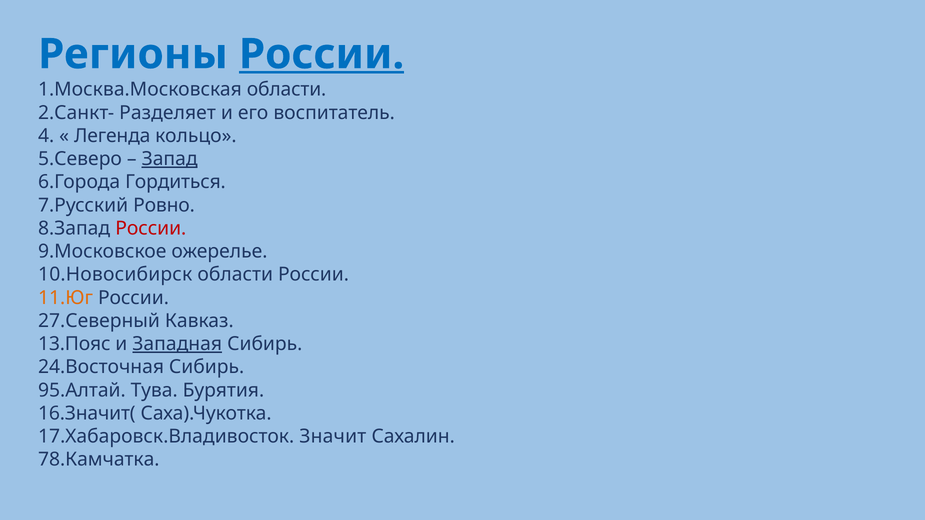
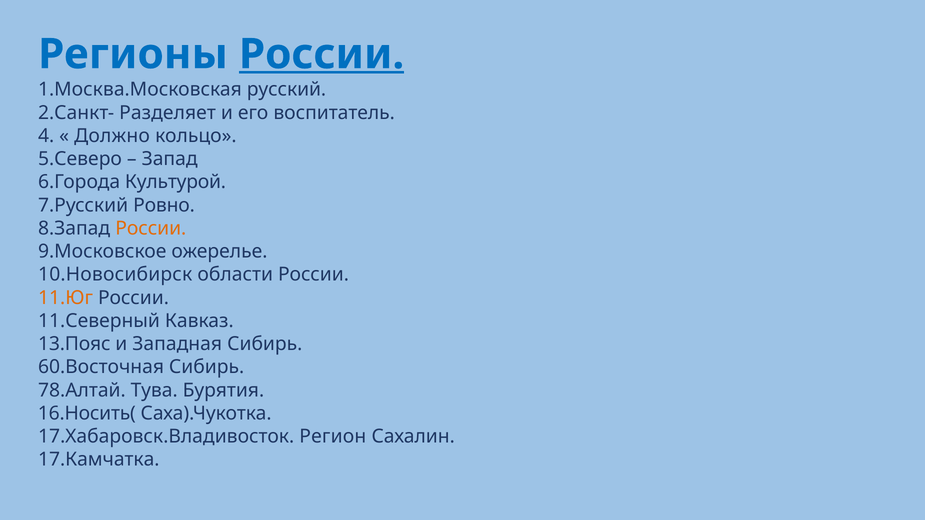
1.Москва.Московская области: области -> русский (286, 90)
Легенда: Легенда -> Должно (112, 136)
Запад underline: present -> none (170, 159)
Гордиться: Гордиться -> Культурой (176, 182)
России colour: red -> orange (151, 228)
27.Северный: 27.Северный -> 11.Северный (99, 321)
Западная underline: present -> none (177, 344)
24.Восточная: 24.Восточная -> 60.Восточная (101, 367)
95.Алтай: 95.Алтай -> 78.Алтай (82, 390)
16.Значит(: 16.Значит( -> 16.Носить( (87, 414)
Значит: Значит -> Регион (333, 437)
78.Камчатка: 78.Камчатка -> 17.Камчатка (99, 460)
